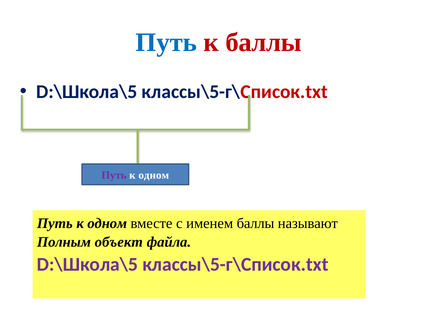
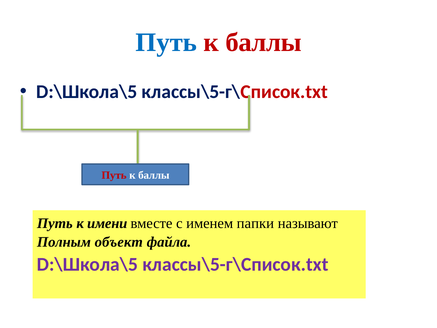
Путь colour: purple -> red (114, 175)
одном: одном -> баллы (154, 175)
одном: одном -> имени (107, 223)
именем баллы: баллы -> папки (255, 223)
